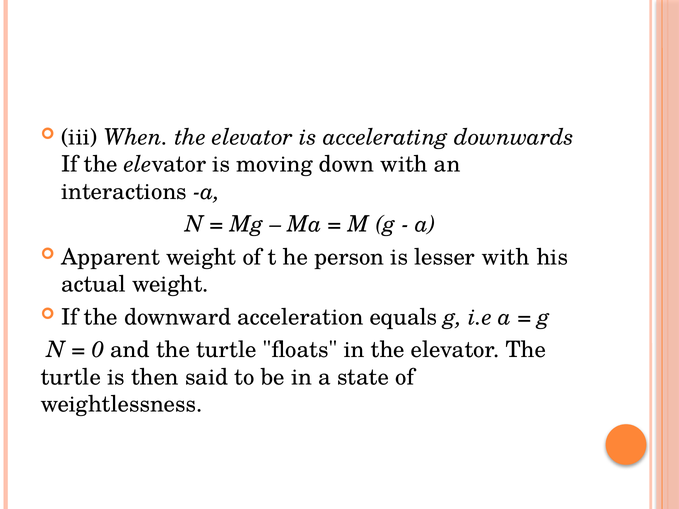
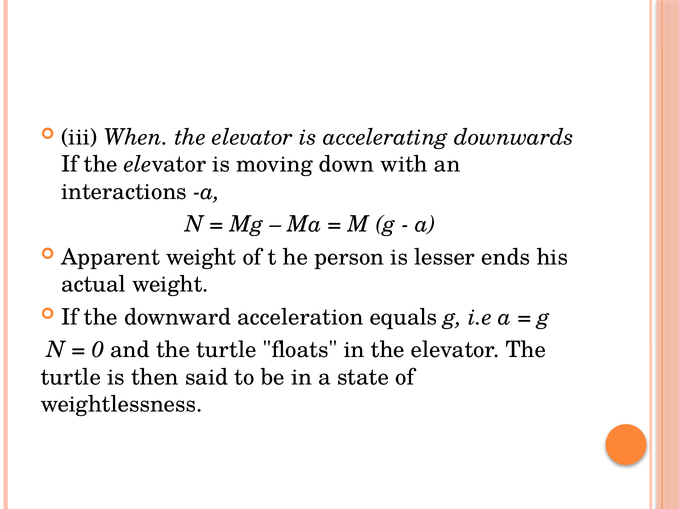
lesser with: with -> ends (506, 257)
